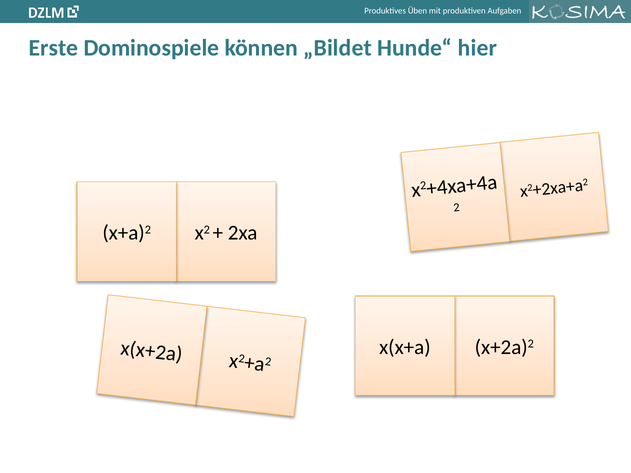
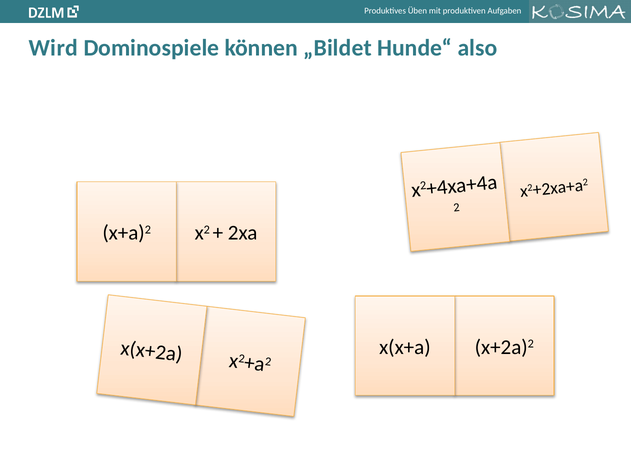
Erste: Erste -> Wird (53, 48)
hier: hier -> also (477, 48)
